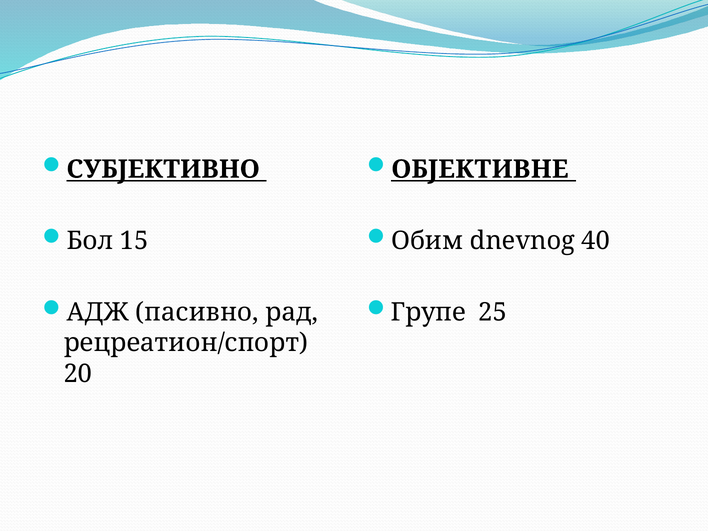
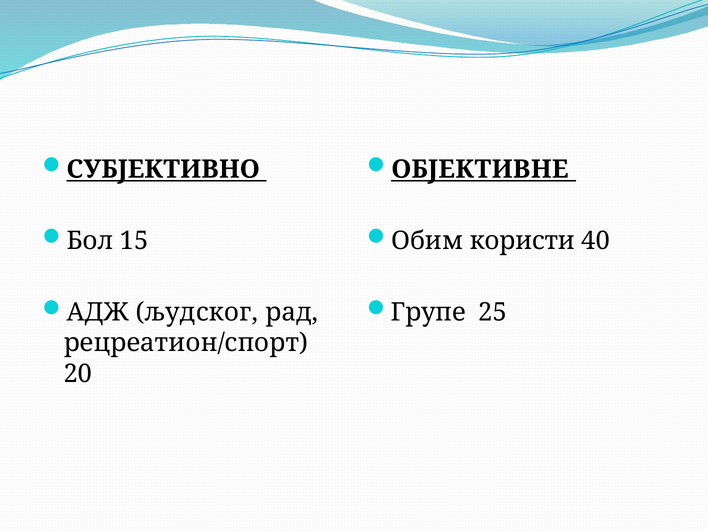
dnevnog: dnevnog -> користи (523, 241)
пасивно: пасивно -> људског (197, 312)
